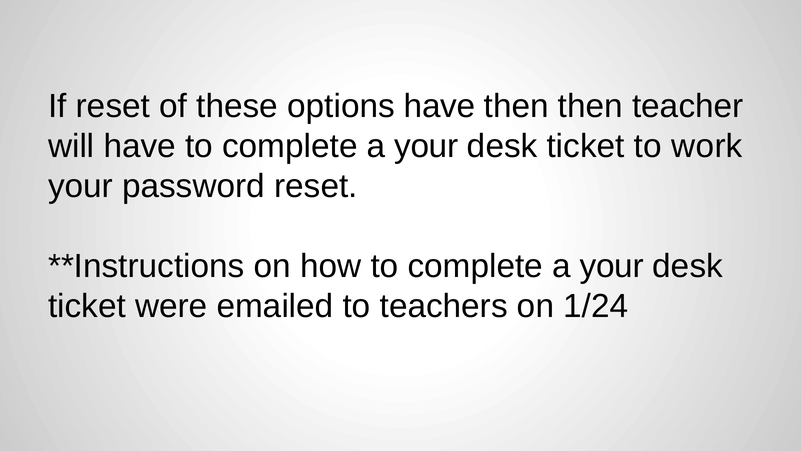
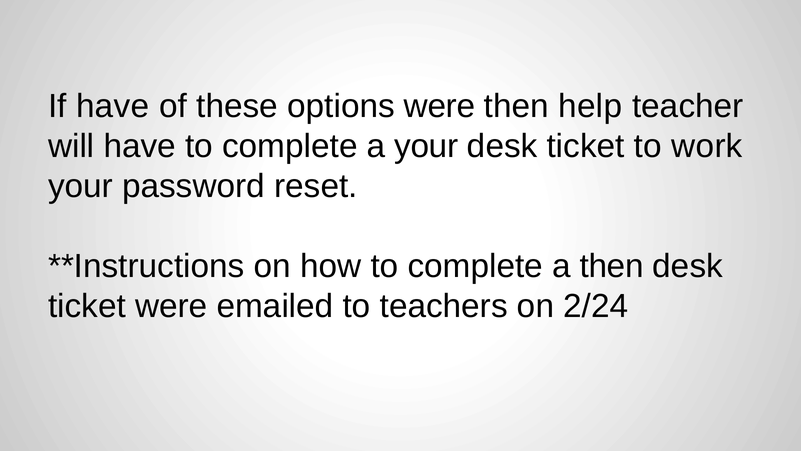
If reset: reset -> have (113, 106)
options have: have -> were (439, 106)
then then: then -> help (590, 106)
your: your -> then (612, 266)
1/24: 1/24 -> 2/24 (596, 306)
